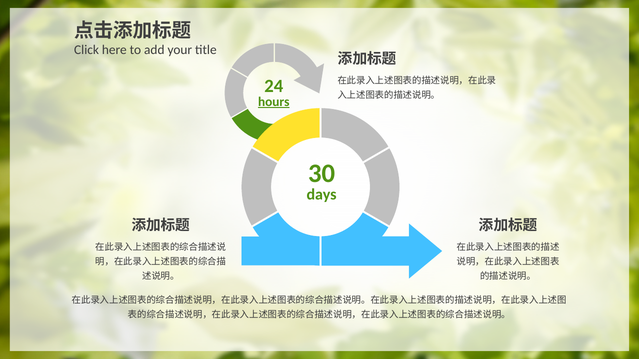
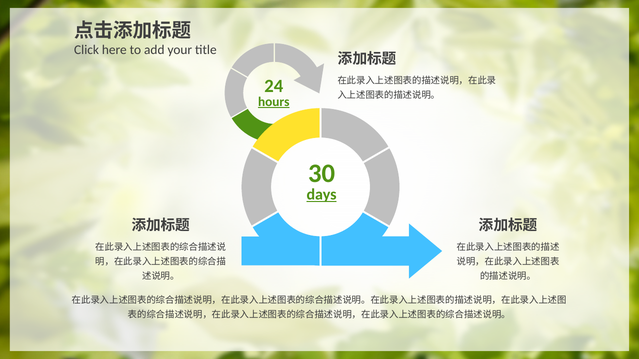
days underline: none -> present (322, 195)
